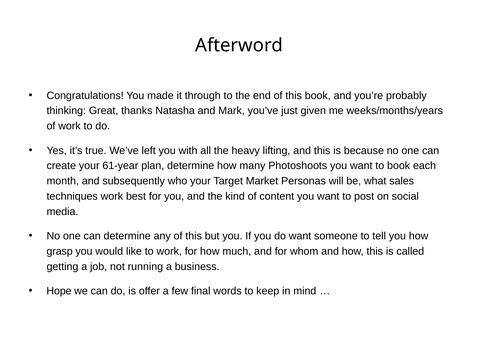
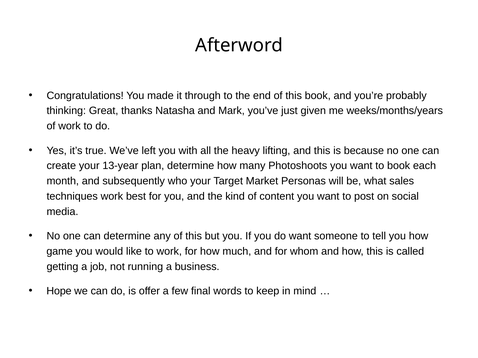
61-year: 61-year -> 13-year (120, 166)
grasp: grasp -> game (60, 252)
